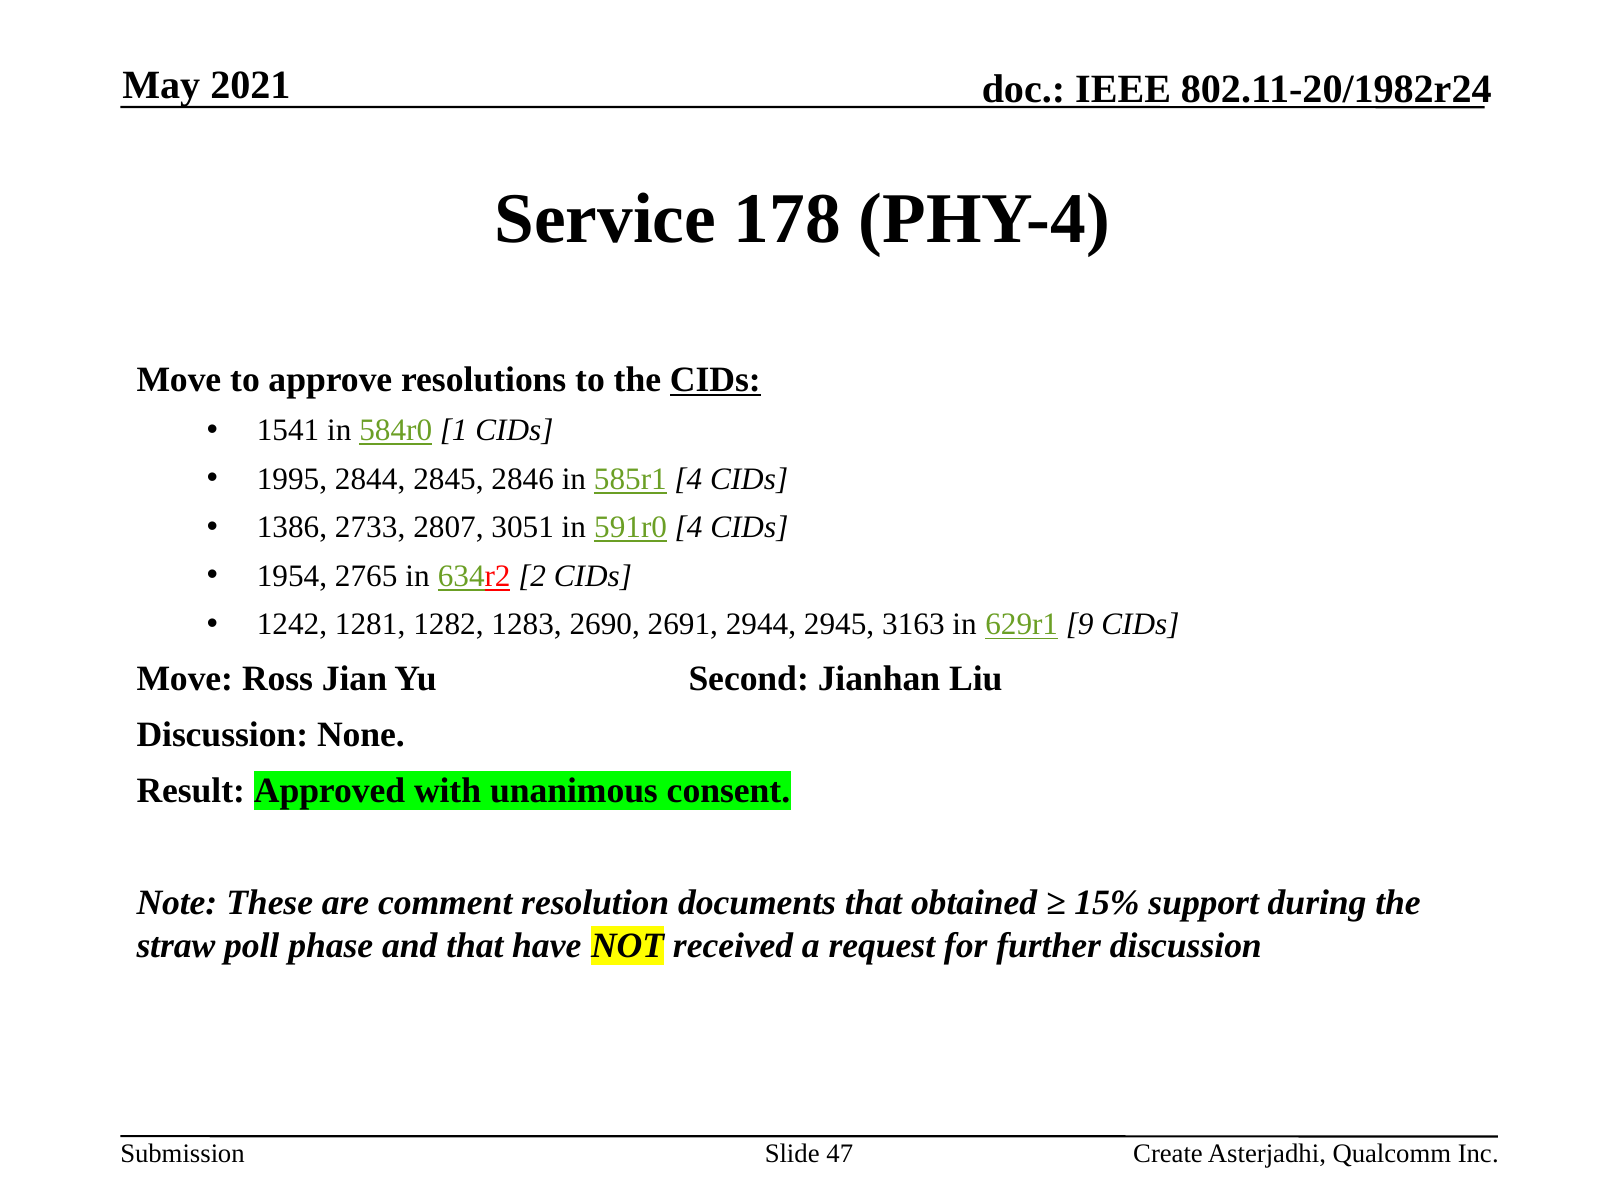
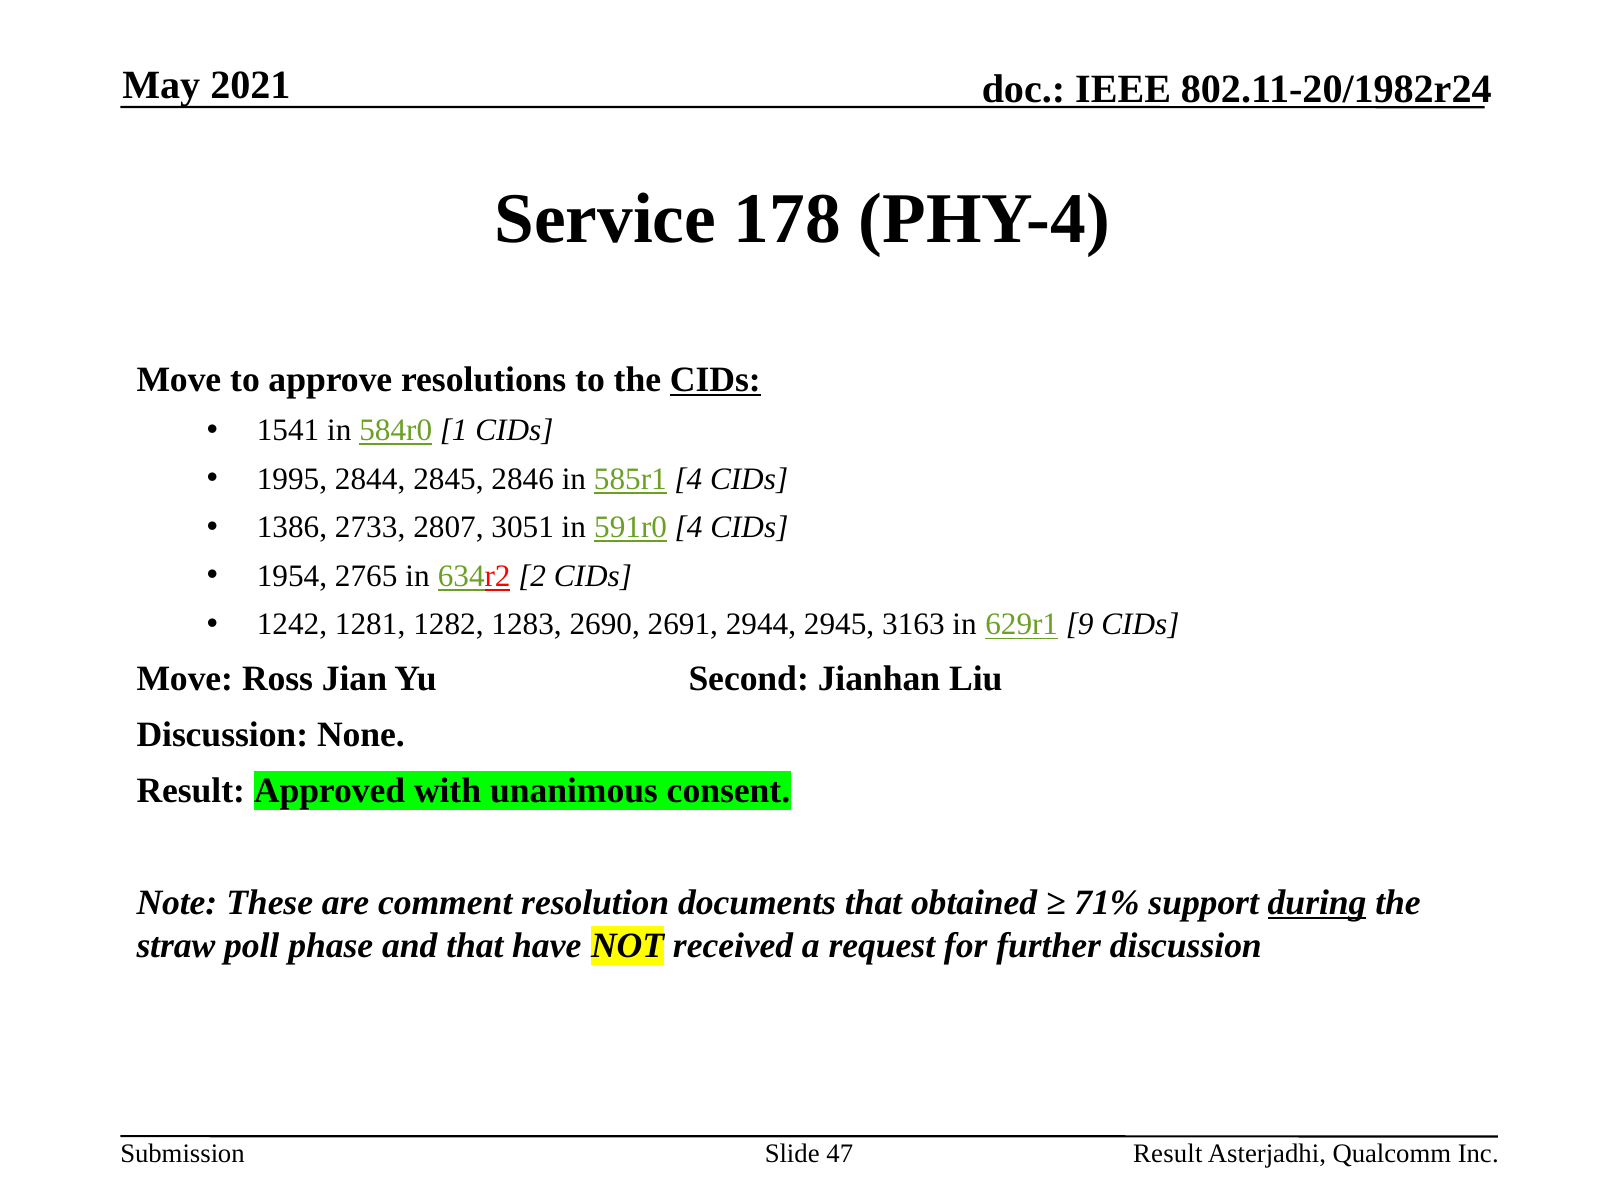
15%: 15% -> 71% (1107, 904)
during underline: none -> present (1317, 904)
Create: Create -> Result (1168, 1154)
